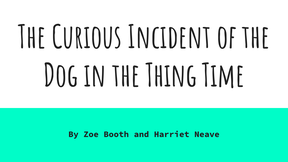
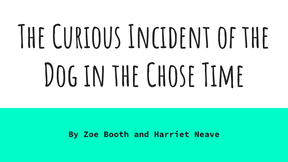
Thing: Thing -> Chose (171, 76)
